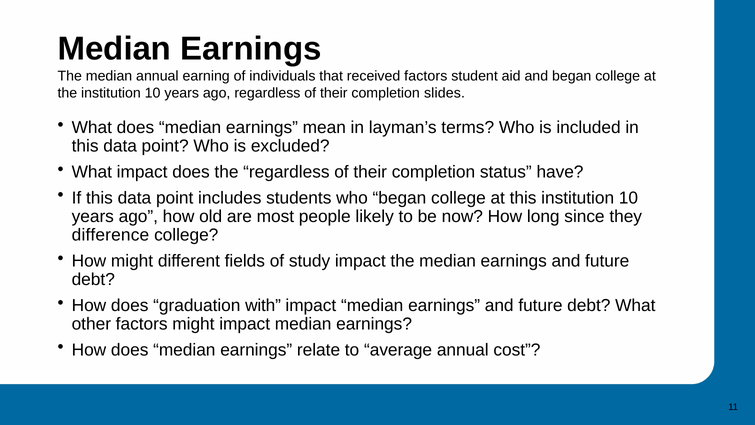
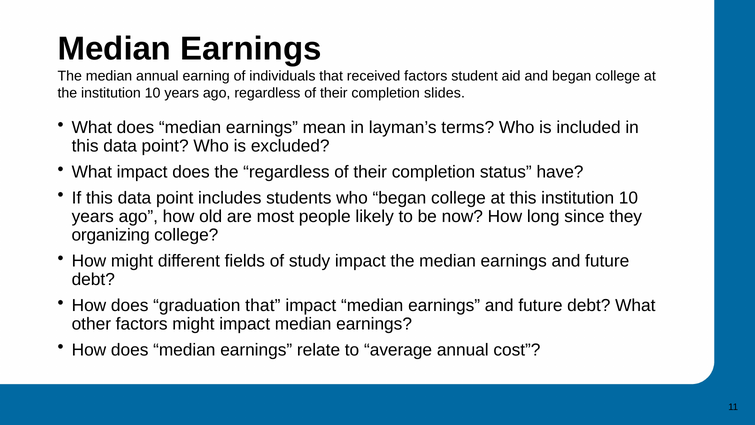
difference: difference -> organizing (111, 235)
graduation with: with -> that (263, 305)
